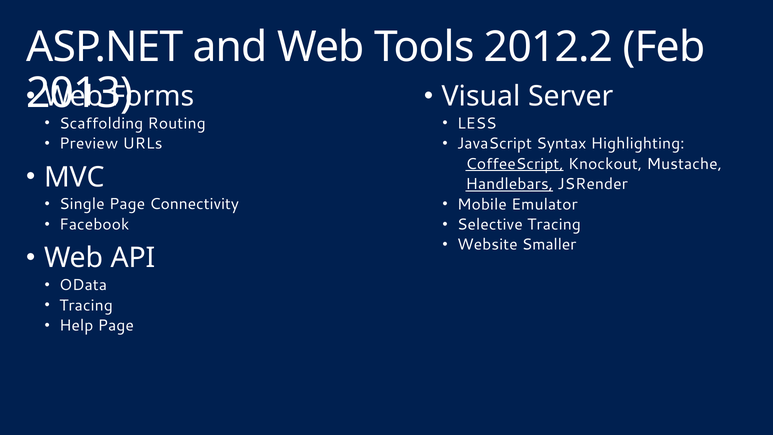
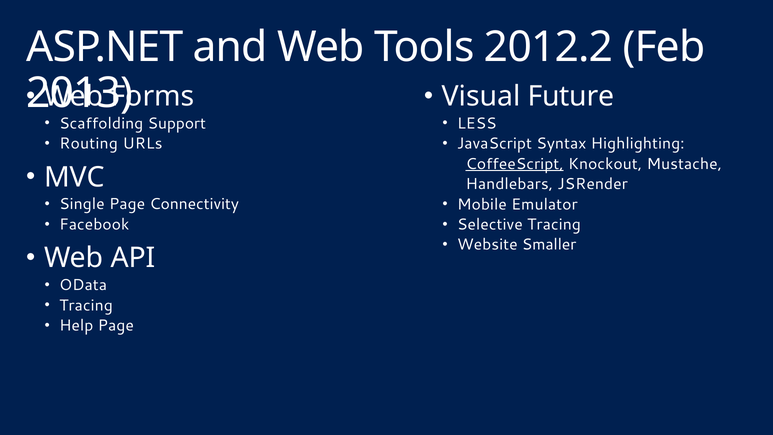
Server: Server -> Future (571, 96)
Routing: Routing -> Support (177, 123)
Preview: Preview -> Routing (89, 144)
Handlebars underline: present -> none (509, 184)
